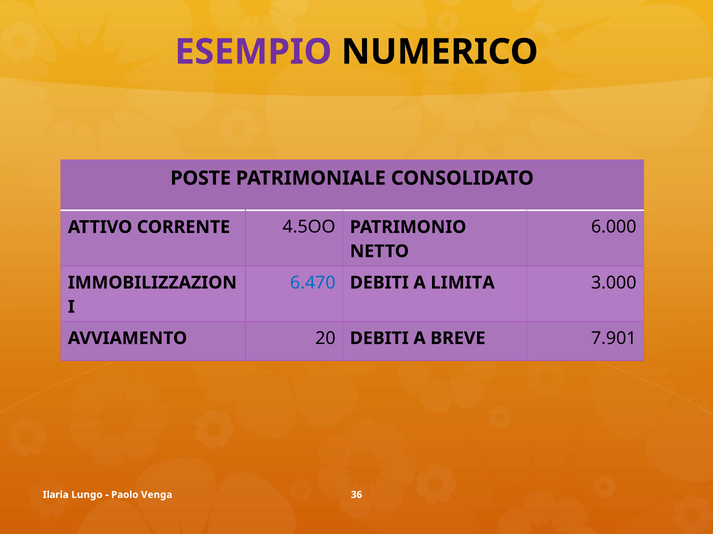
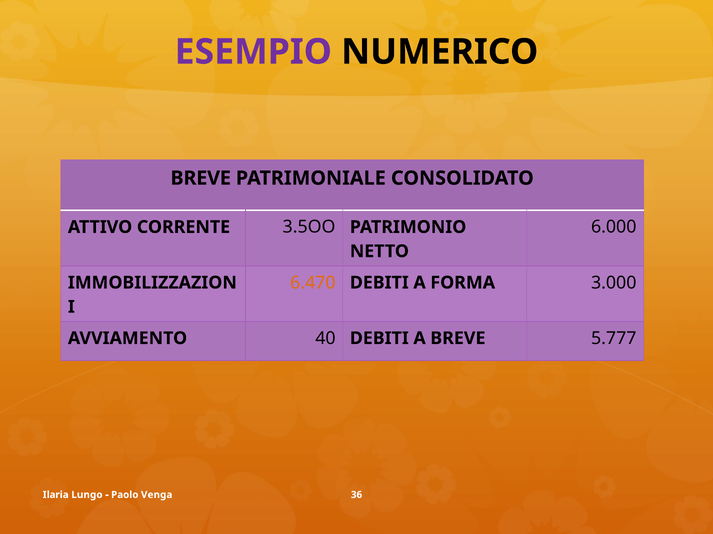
POSTE: POSTE -> BREVE (201, 178)
4.5OO: 4.5OO -> 3.5OO (309, 227)
6.470 colour: blue -> orange (313, 283)
LIMITA: LIMITA -> FORMA (463, 283)
20: 20 -> 40 (325, 339)
7.901: 7.901 -> 5.777 (614, 339)
